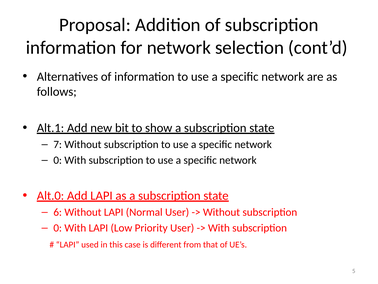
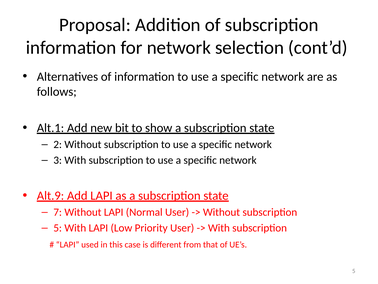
7: 7 -> 2 (58, 144)
0: 0 -> 3 (58, 160)
Alt.0: Alt.0 -> Alt.9 (51, 195)
6: 6 -> 7 (58, 212)
0: 0 -> 5 (58, 228)
